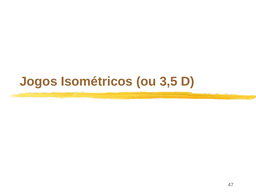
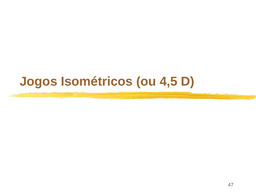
3,5: 3,5 -> 4,5 (169, 81)
